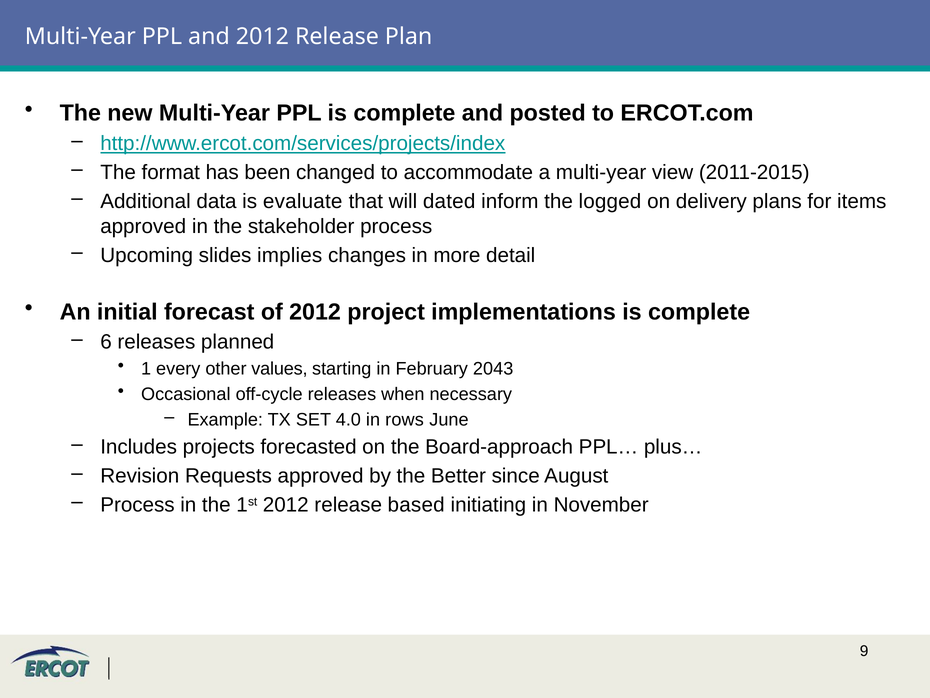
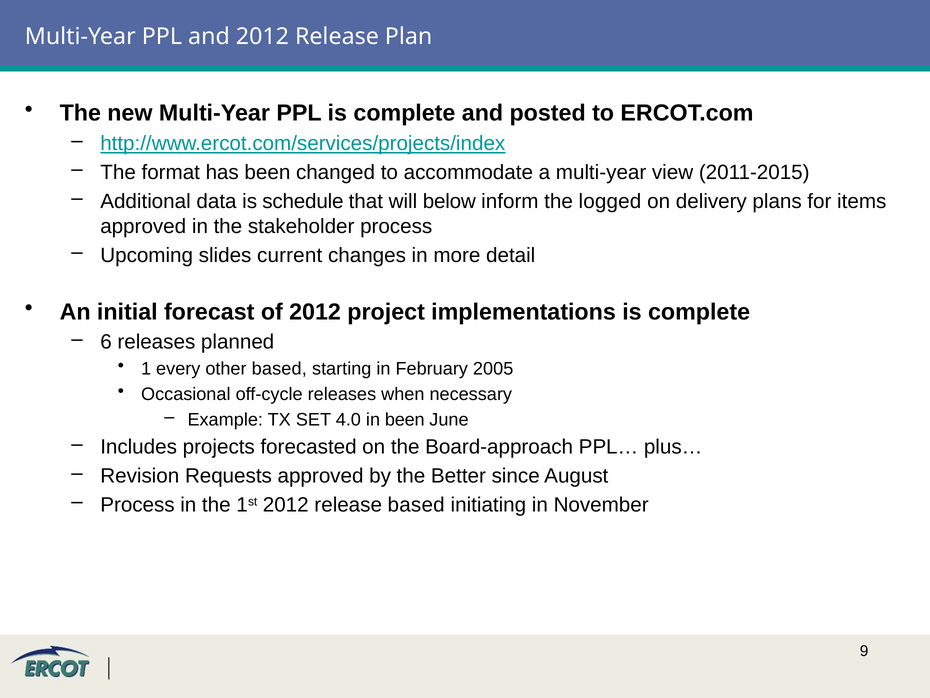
evaluate: evaluate -> schedule (303, 201)
dated: dated -> below (449, 201)
implies: implies -> current (290, 255)
other values: values -> based (279, 369)
2043: 2043 -> 2005 (493, 369)
in rows: rows -> been (405, 419)
